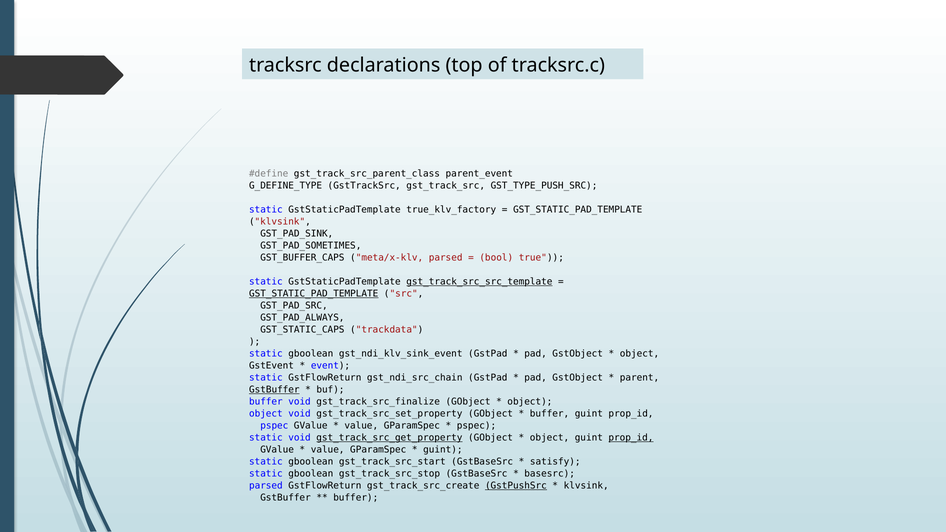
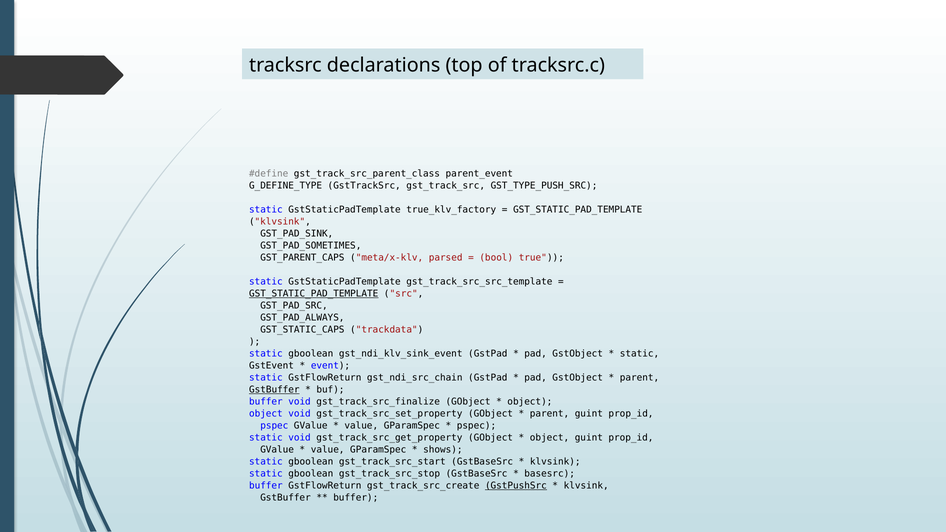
GST_BUFFER_CAPS: GST_BUFFER_CAPS -> GST_PARENT_CAPS (302, 258)
gst_track_src_src_template underline: present -> none (479, 282)
object: object -> static (640, 354)
buffer: buffer -> parent (550, 414)
gst_track_src_get_property underline: present -> none (389, 438)
prop_id underline: present -> none (631, 438)
guint: guint -> shows (443, 450)
satisfy: satisfy -> klvsink (555, 462)
parsed: parsed -> buffer (266, 486)
